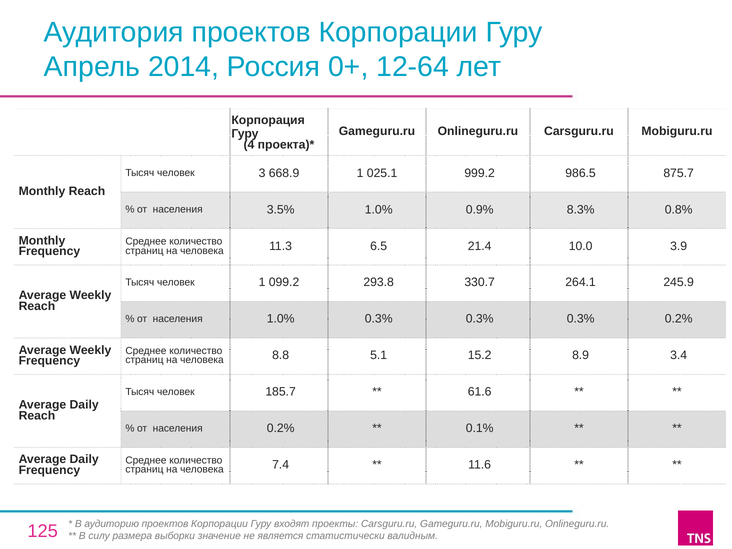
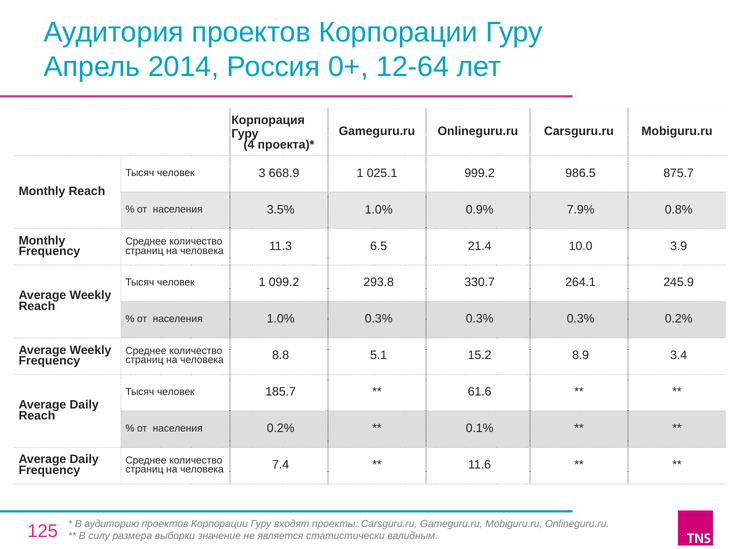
8.3%: 8.3% -> 7.9% (581, 209)
